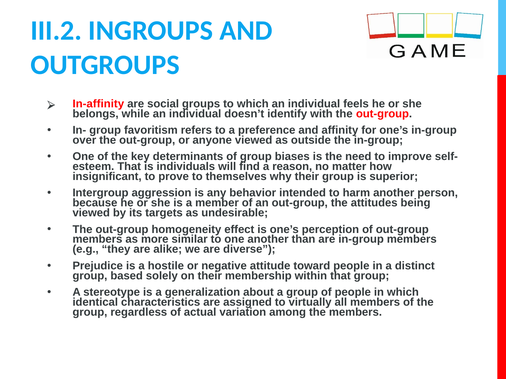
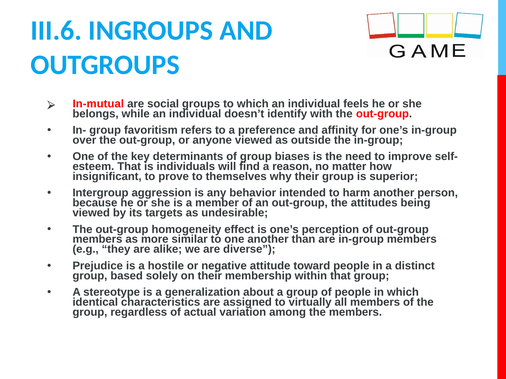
III.2: III.2 -> III.6 (56, 31)
In-affinity: In-affinity -> In-mutual (98, 104)
